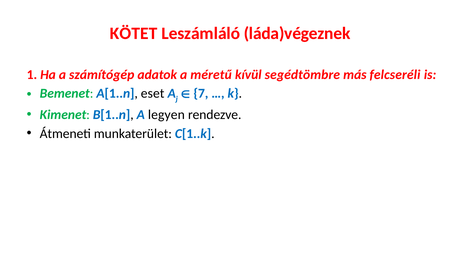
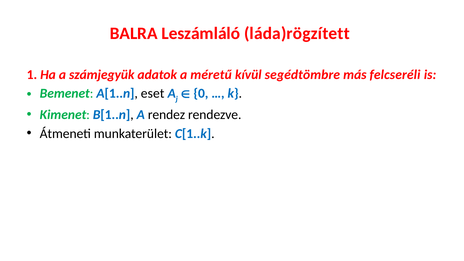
KÖTET: KÖTET -> BALRA (134, 33)
láda)végeznek: láda)végeznek -> láda)rögzített (297, 33)
számítógép: számítógép -> számjegyük (102, 75)
7: 7 -> 0 (201, 94)
legyen: legyen -> rendez (166, 115)
